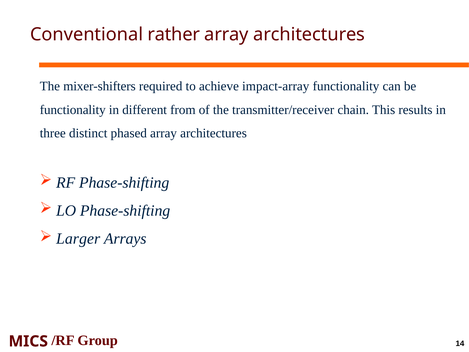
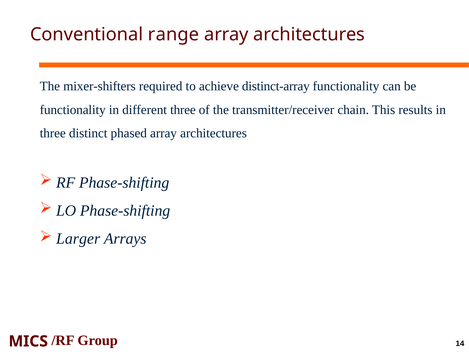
rather: rather -> range (174, 34)
impact-array: impact-array -> distinct-array (276, 86)
different from: from -> three (183, 110)
